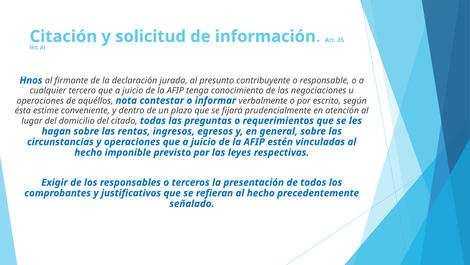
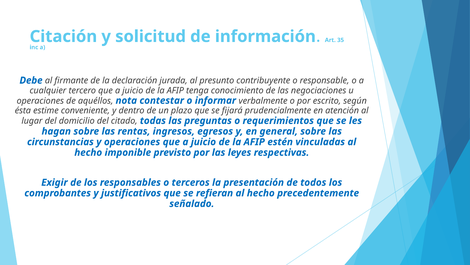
Hnos: Hnos -> Debe (31, 80)
